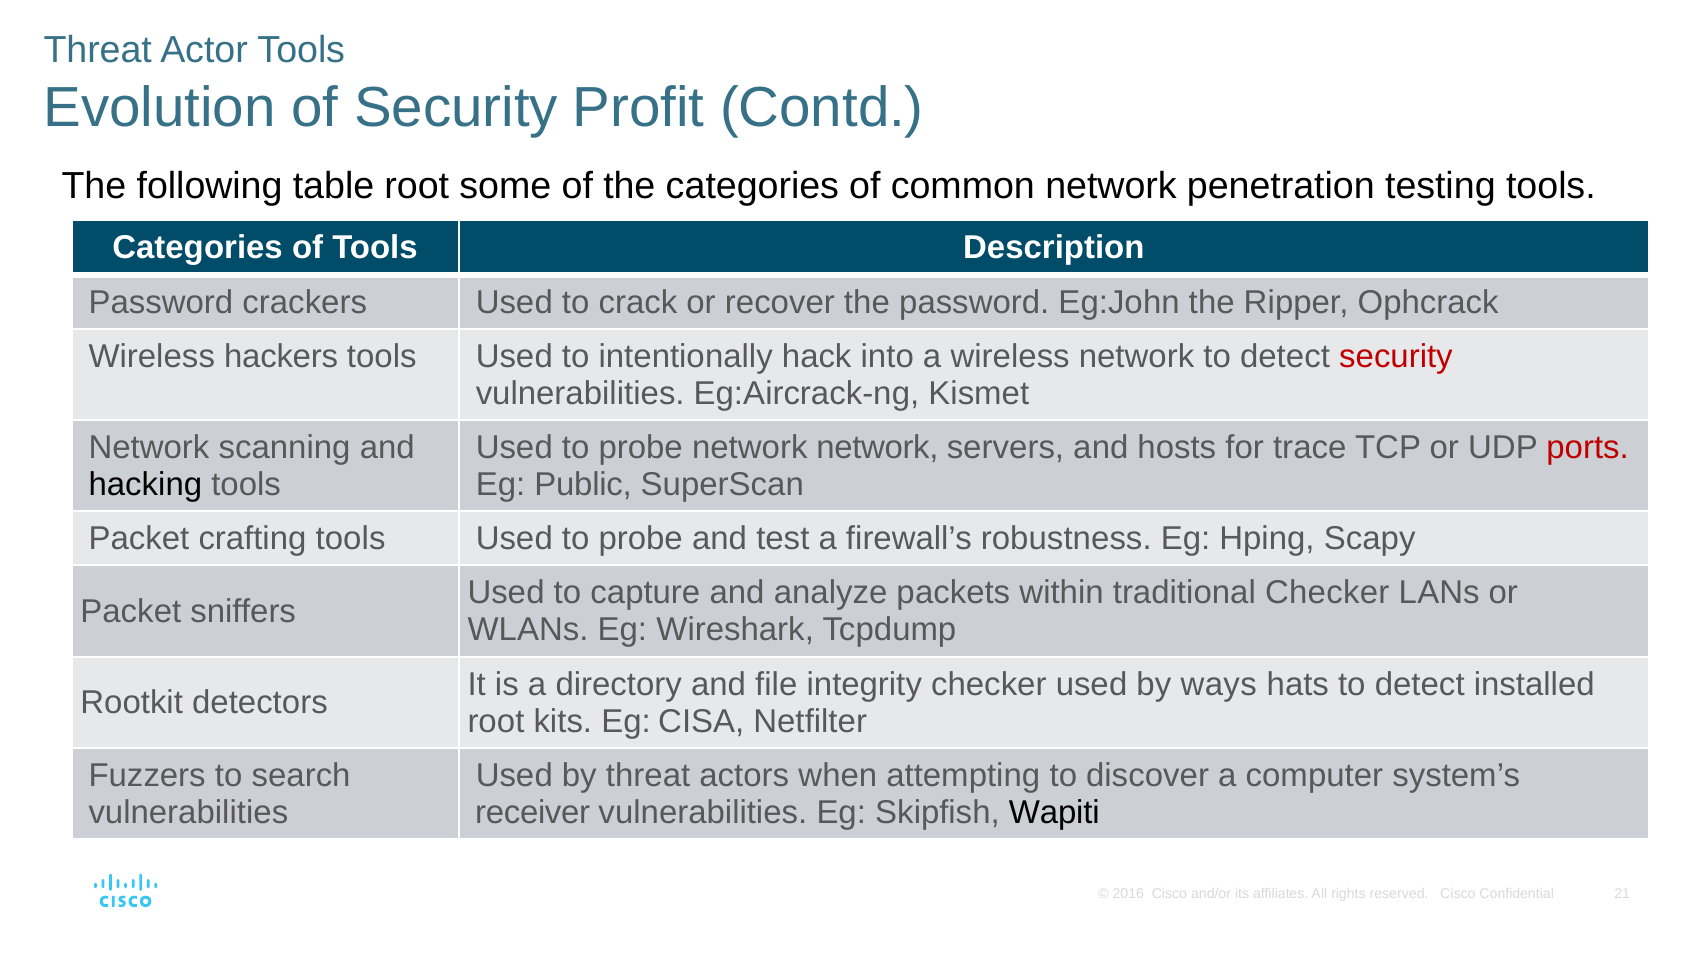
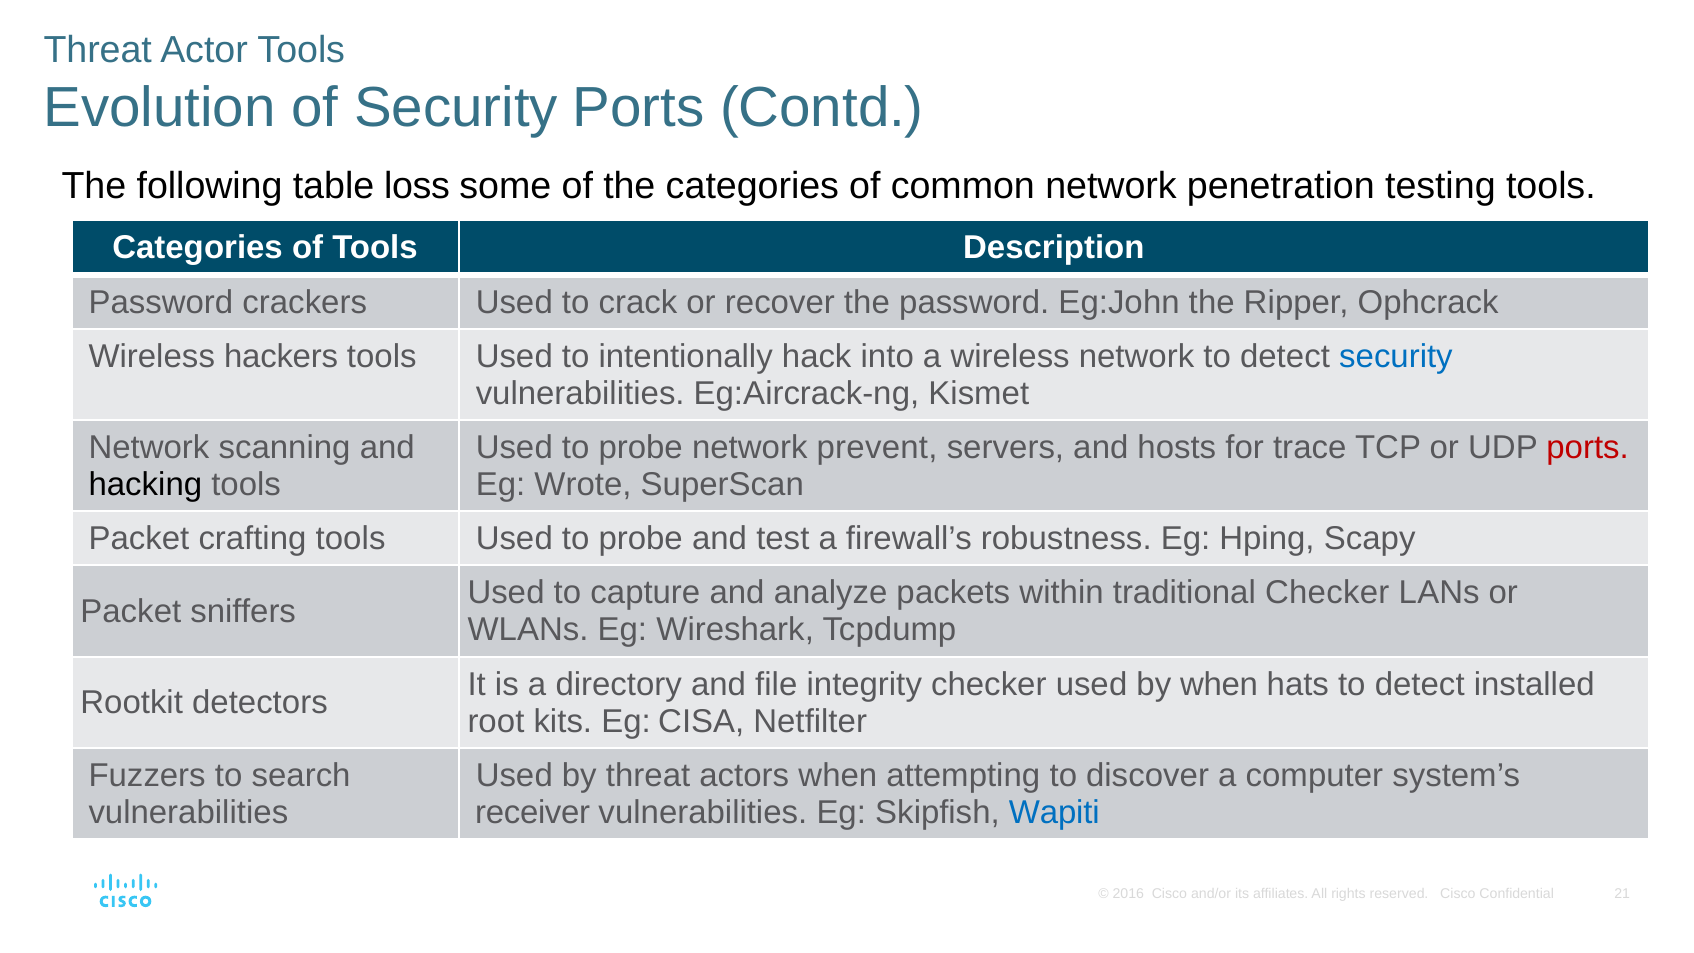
Security Profit: Profit -> Ports (639, 108)
table root: root -> loss (417, 186)
security colour: red -> blue (1396, 356)
network network: network -> prevent (877, 447)
Public: Public -> Wrote (583, 484)
by ways: ways -> when (1219, 684)
Wapiti colour: black -> blue (1054, 813)
